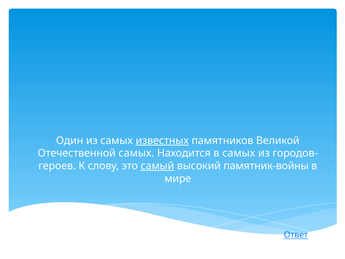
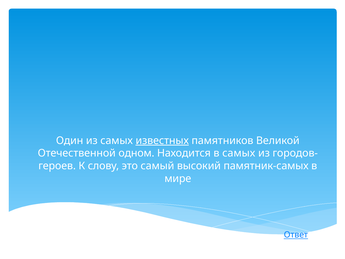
Отечественной самых: самых -> одном (136, 153)
самый underline: present -> none (157, 166)
памятник-войны: памятник-войны -> памятник-самых (266, 166)
